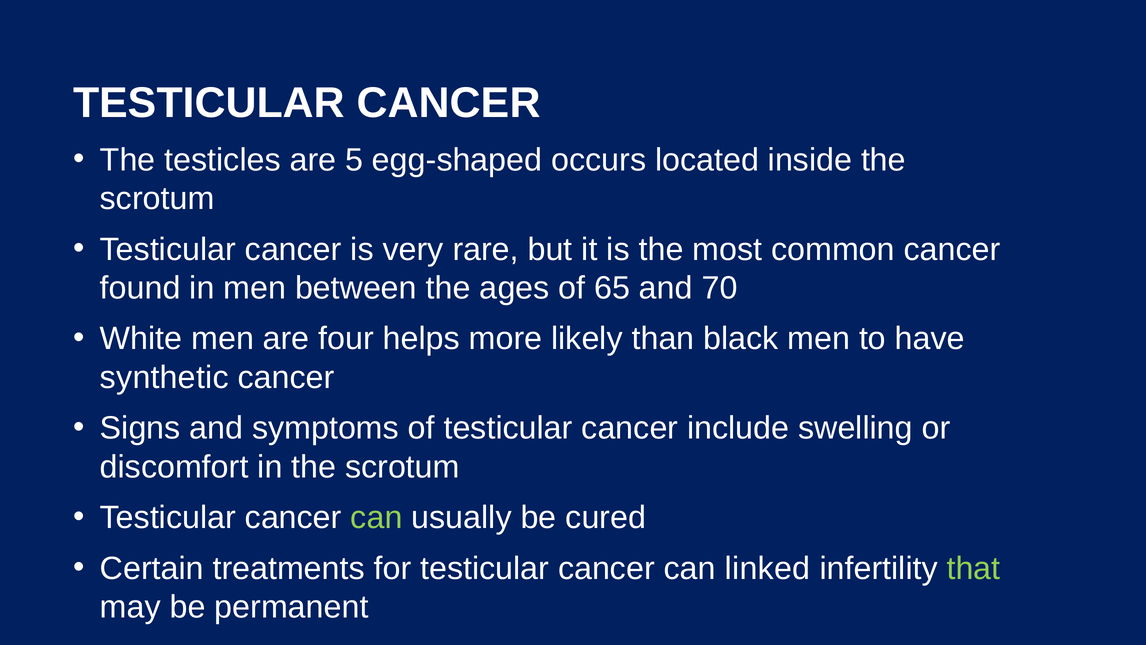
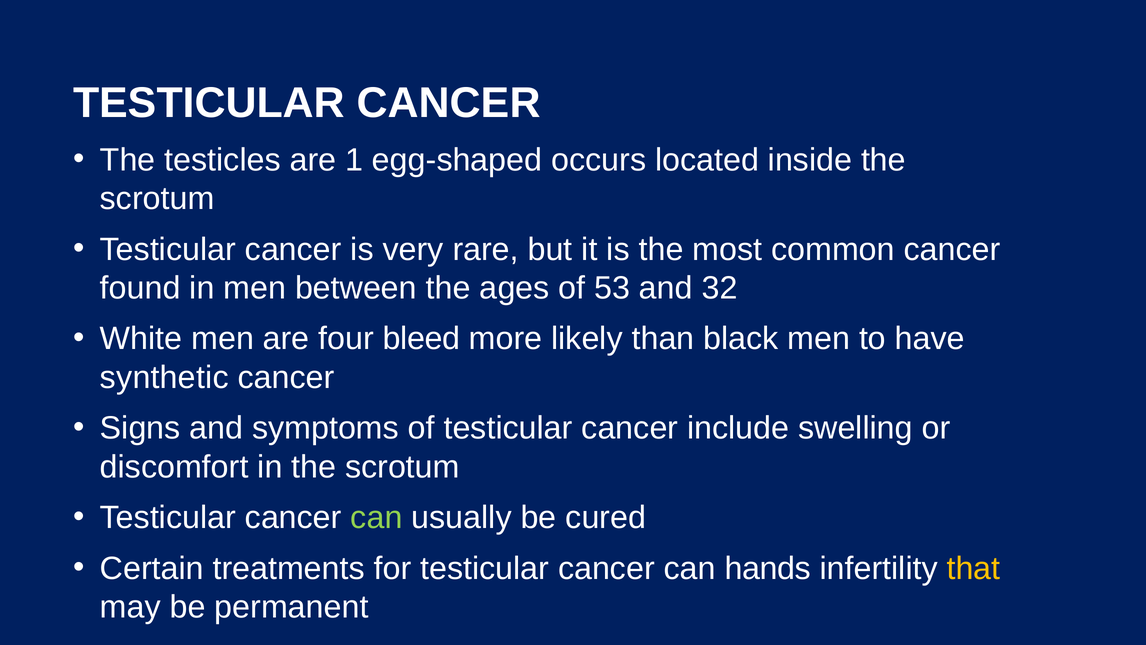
5: 5 -> 1 (354, 160)
65: 65 -> 53 (612, 288)
70: 70 -> 32 (720, 288)
helps: helps -> bleed (421, 339)
linked: linked -> hands (768, 568)
that colour: light green -> yellow (973, 568)
